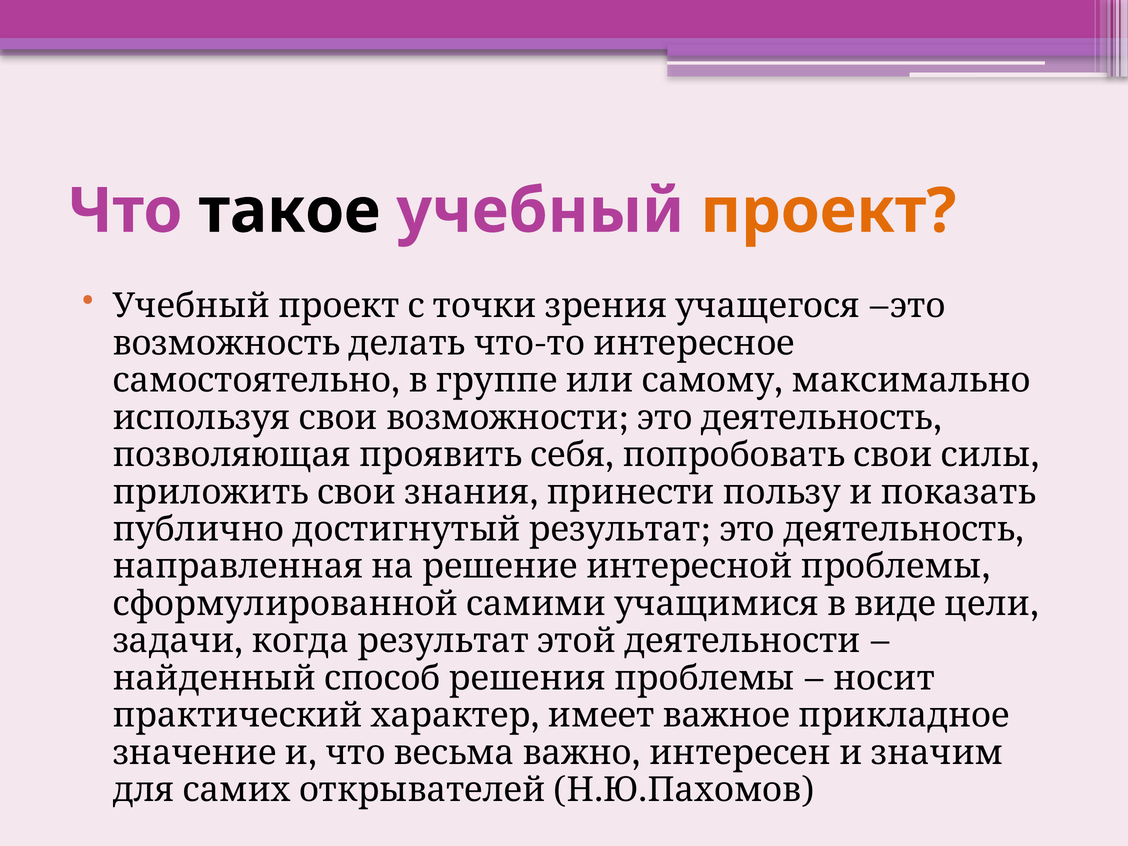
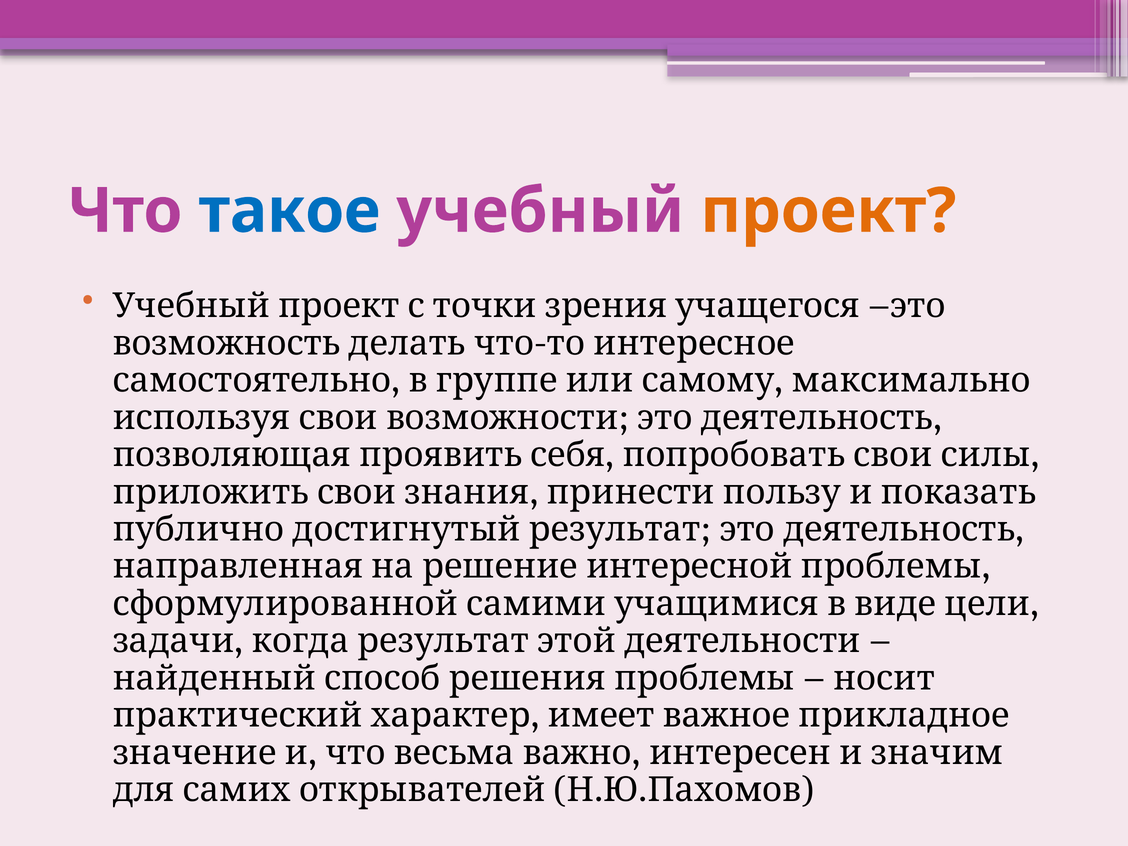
такое colour: black -> blue (290, 211)
